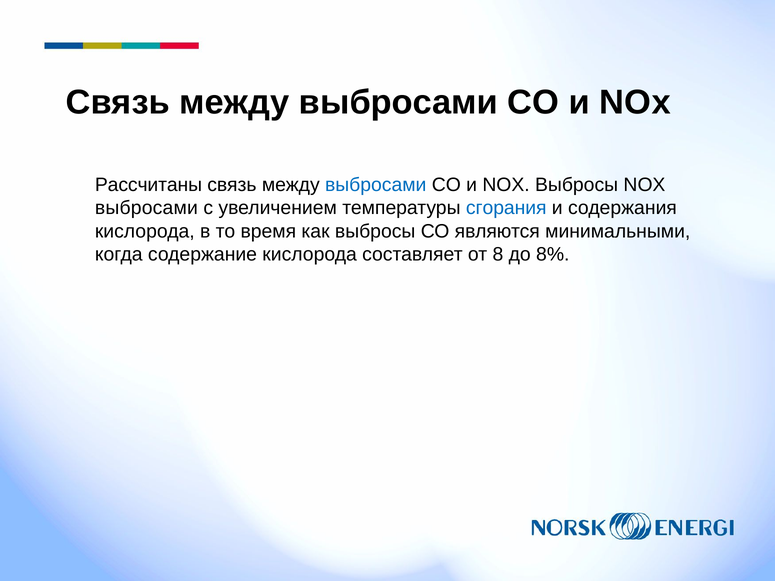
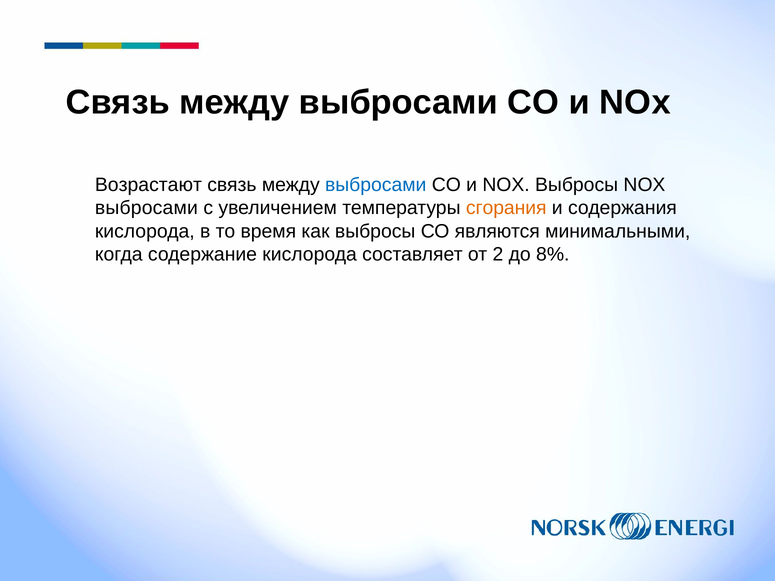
Рассчитаны: Рассчитаны -> Возрастают (148, 185)
сгорания colour: blue -> orange (506, 208)
8: 8 -> 2 (498, 255)
